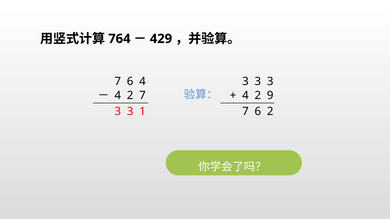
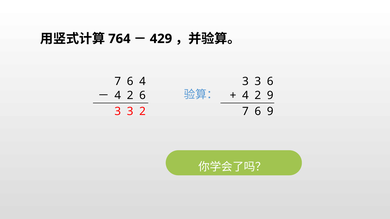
3 3 3: 3 -> 6 (270, 82)
2 7: 7 -> 6 (142, 96)
3 1: 1 -> 2 (142, 112)
6 2: 2 -> 9 (270, 112)
